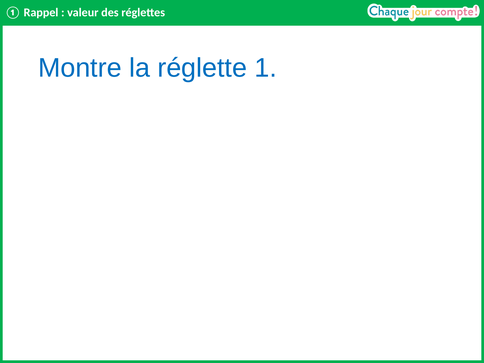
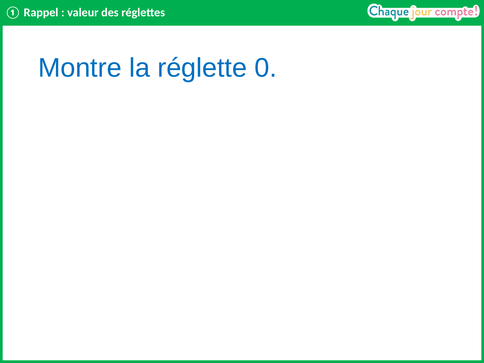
1: 1 -> 0 (266, 68)
